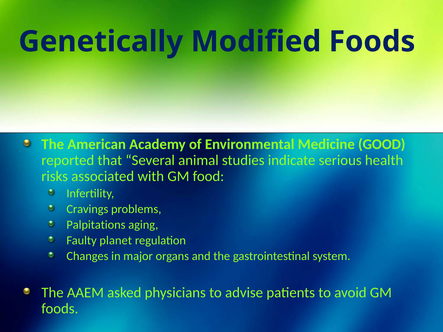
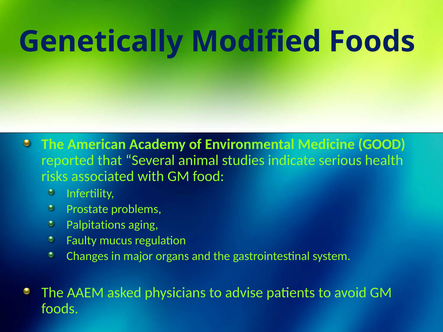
Cravings: Cravings -> Prostate (87, 209)
planet: planet -> mucus (116, 241)
